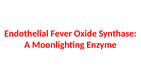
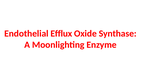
Fever: Fever -> Efflux (61, 34)
